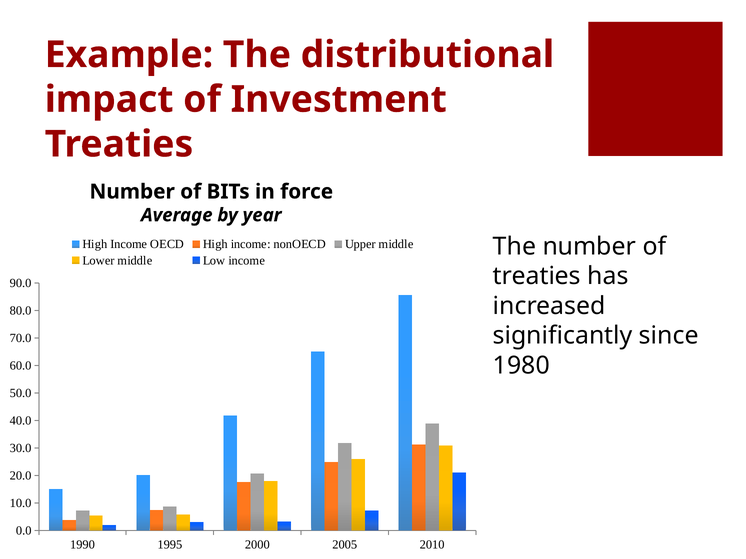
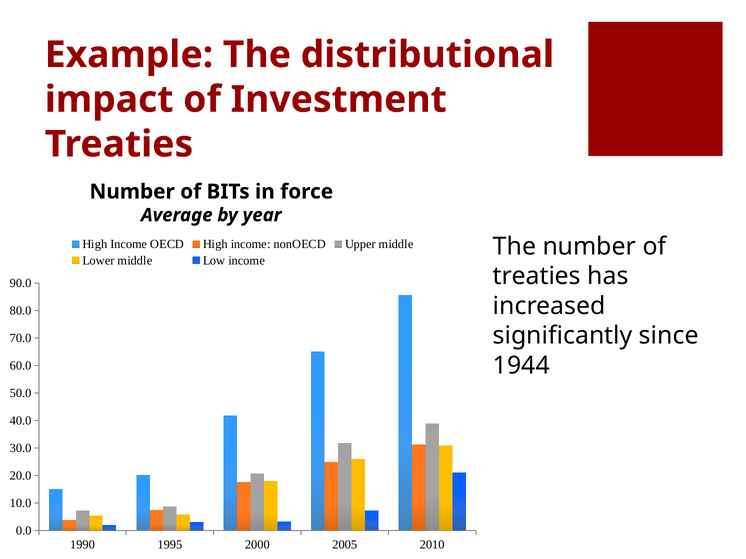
1980: 1980 -> 1944 (521, 366)
